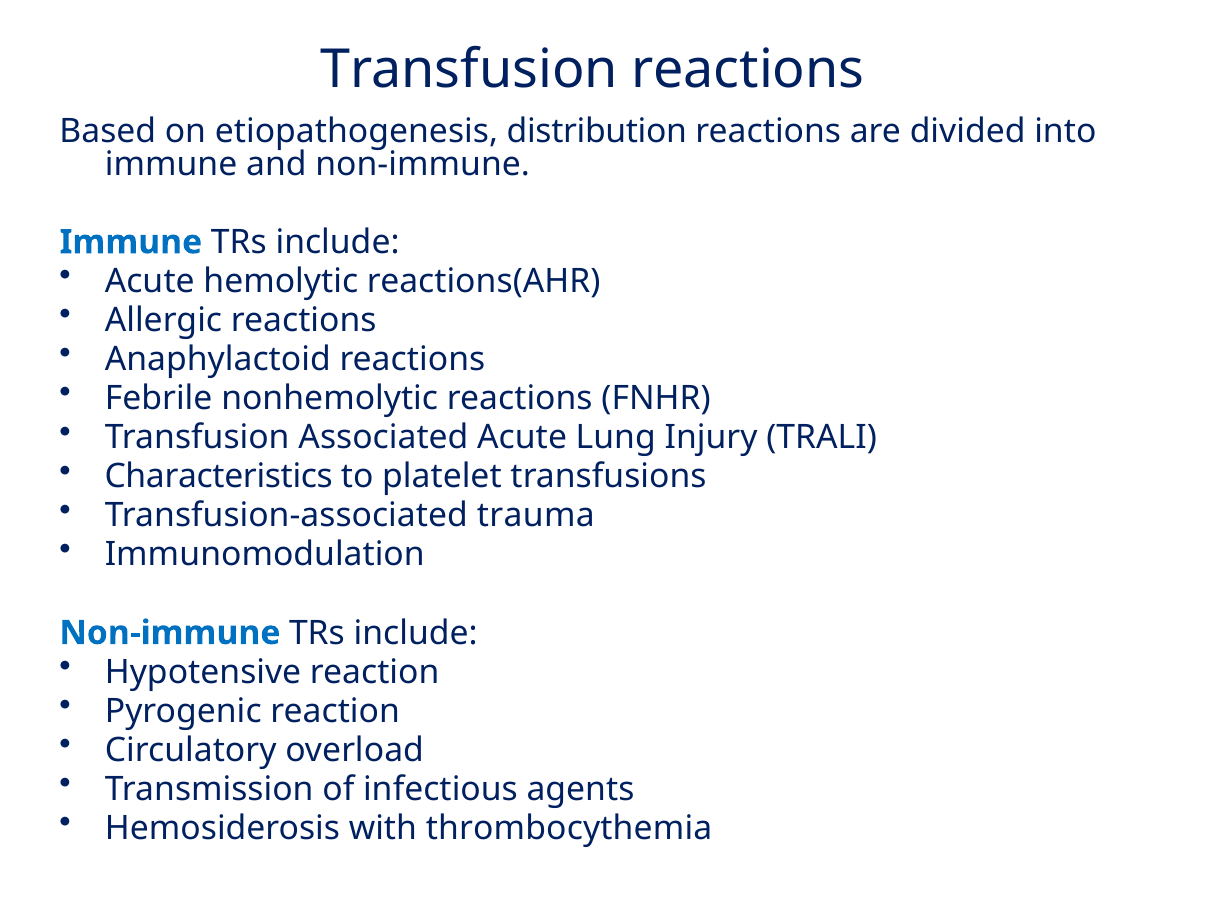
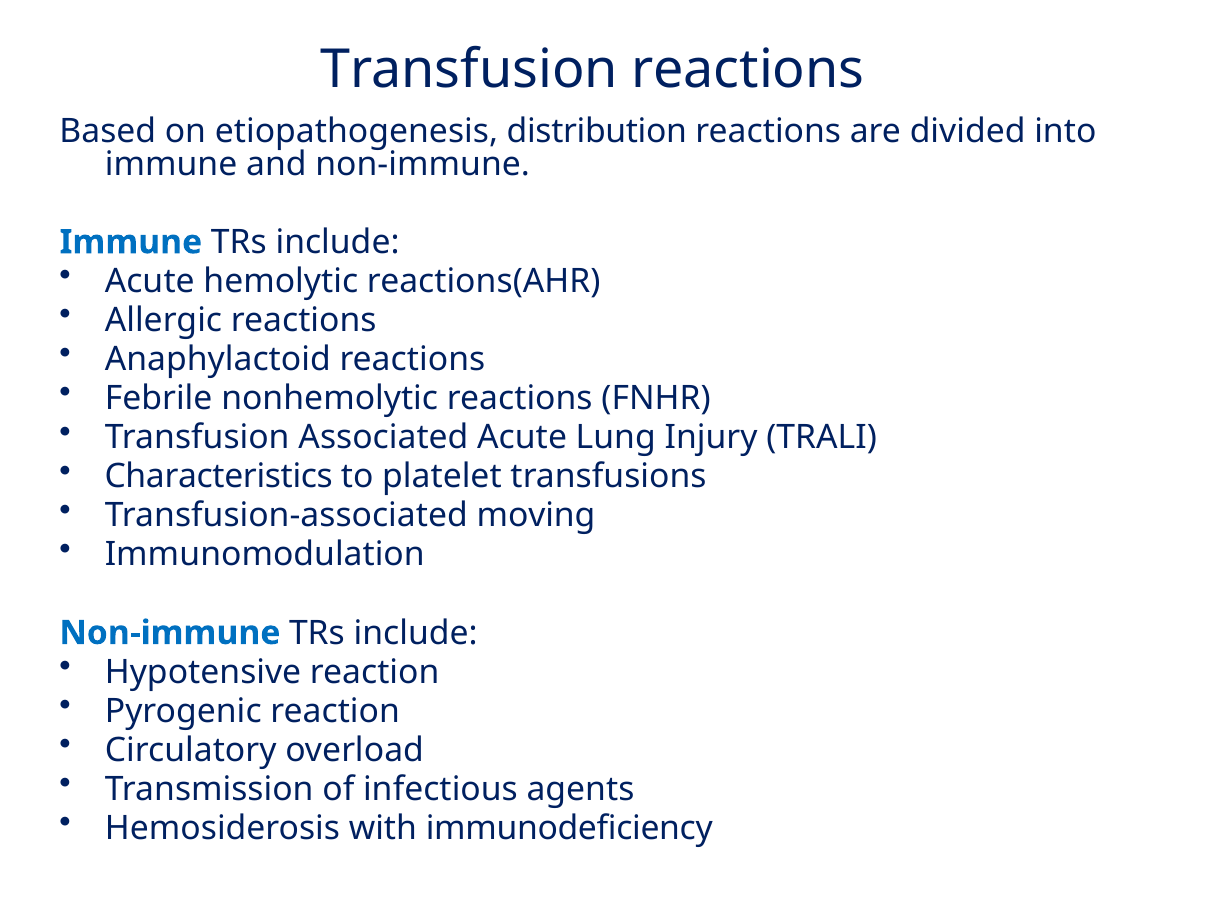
trauma: trauma -> moving (536, 516)
thrombocythemia: thrombocythemia -> immunodeficiency (569, 828)
